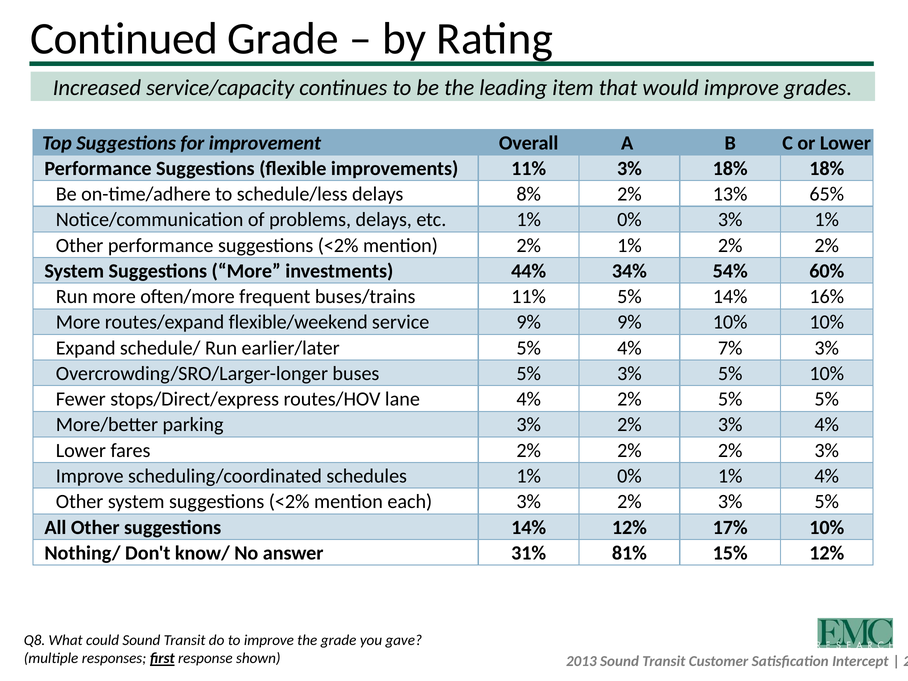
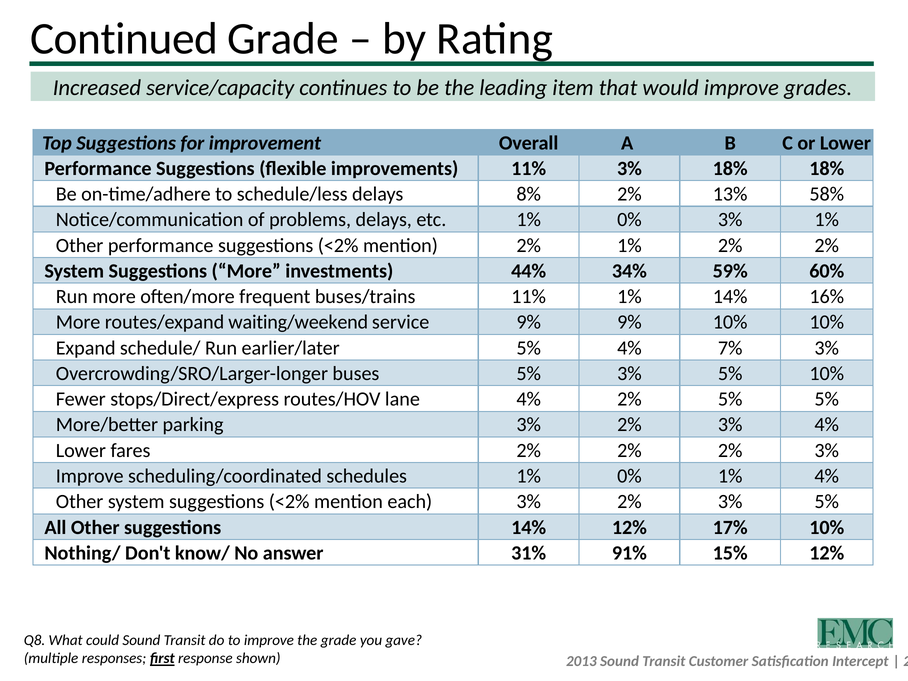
65%: 65% -> 58% (827, 194)
54%: 54% -> 59% (730, 271)
11% 5%: 5% -> 1% (629, 297)
flexible/weekend: flexible/weekend -> waiting/weekend (298, 322)
81%: 81% -> 91% (629, 553)
